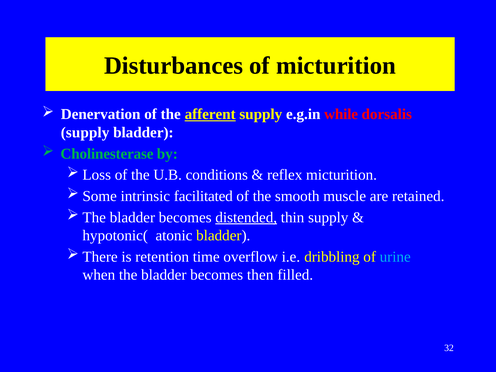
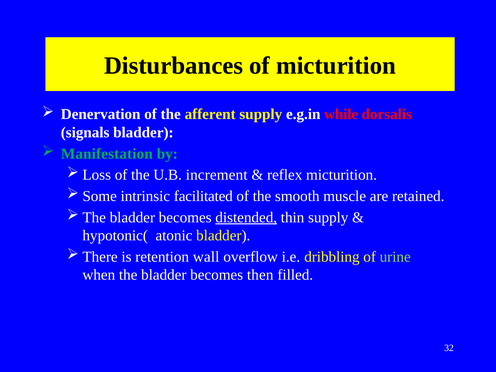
afferent underline: present -> none (210, 114)
supply: supply -> signals (85, 133)
Cholinesterase: Cholinesterase -> Manifestation (107, 154)
conditions: conditions -> increment (217, 175)
time: time -> wall (206, 257)
urine colour: light blue -> light green (395, 257)
